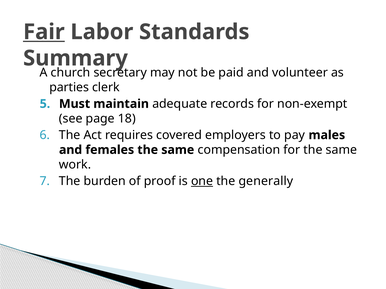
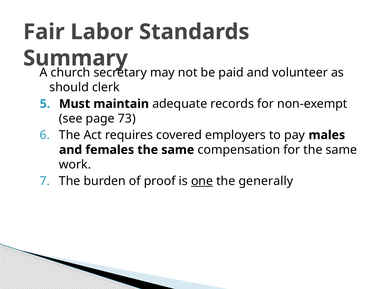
Fair underline: present -> none (44, 32)
parties: parties -> should (69, 87)
18: 18 -> 73 (127, 119)
